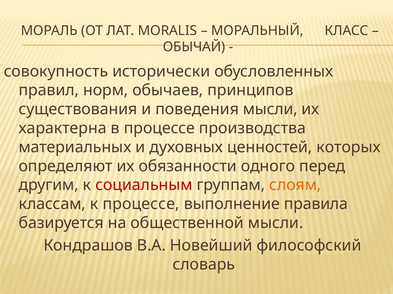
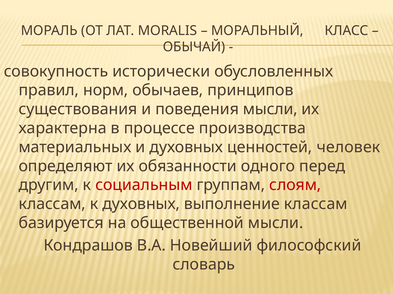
которых: которых -> человек (348, 147)
слоям colour: orange -> red (295, 185)
к процессе: процессе -> духовных (141, 204)
выполнение правила: правила -> классам (316, 204)
